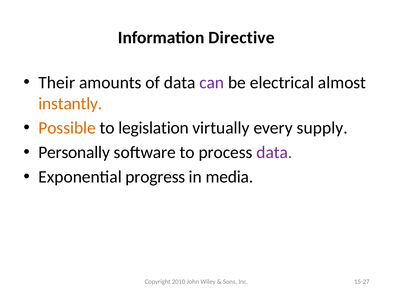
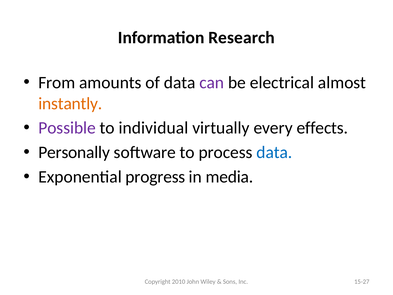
Directive: Directive -> Research (242, 38)
Their: Their -> From (57, 82)
Possible colour: orange -> purple (67, 128)
legislation: legislation -> individual (153, 128)
supply: supply -> effects (322, 128)
data colour: purple -> blue (274, 152)
